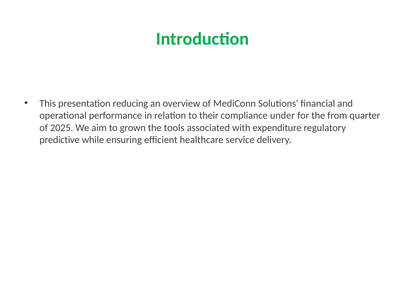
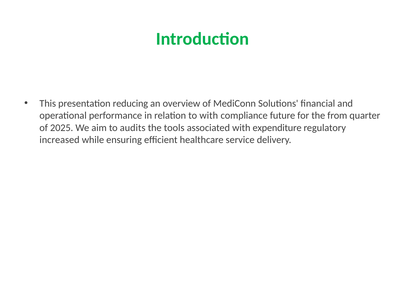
to their: their -> with (209, 115)
under: under -> future (283, 115)
grown: grown -> audits (133, 128)
predictive: predictive -> increased (59, 140)
